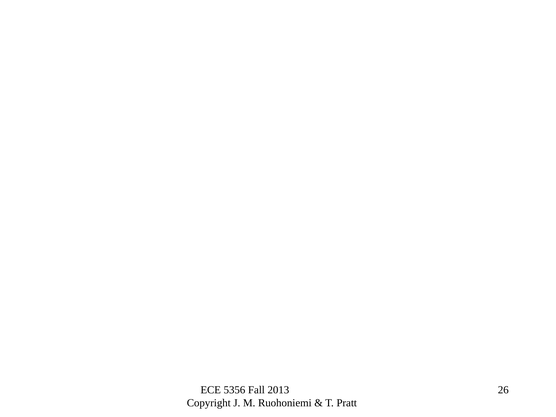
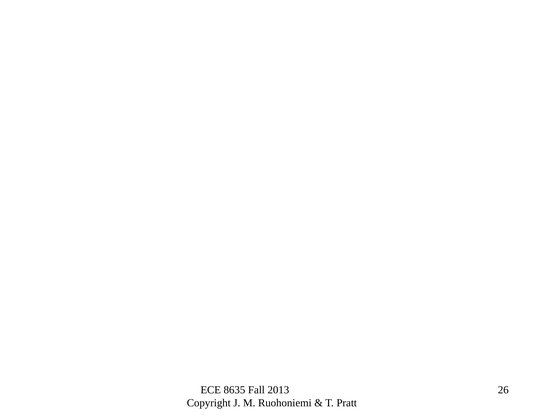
5356: 5356 -> 8635 (234, 390)
